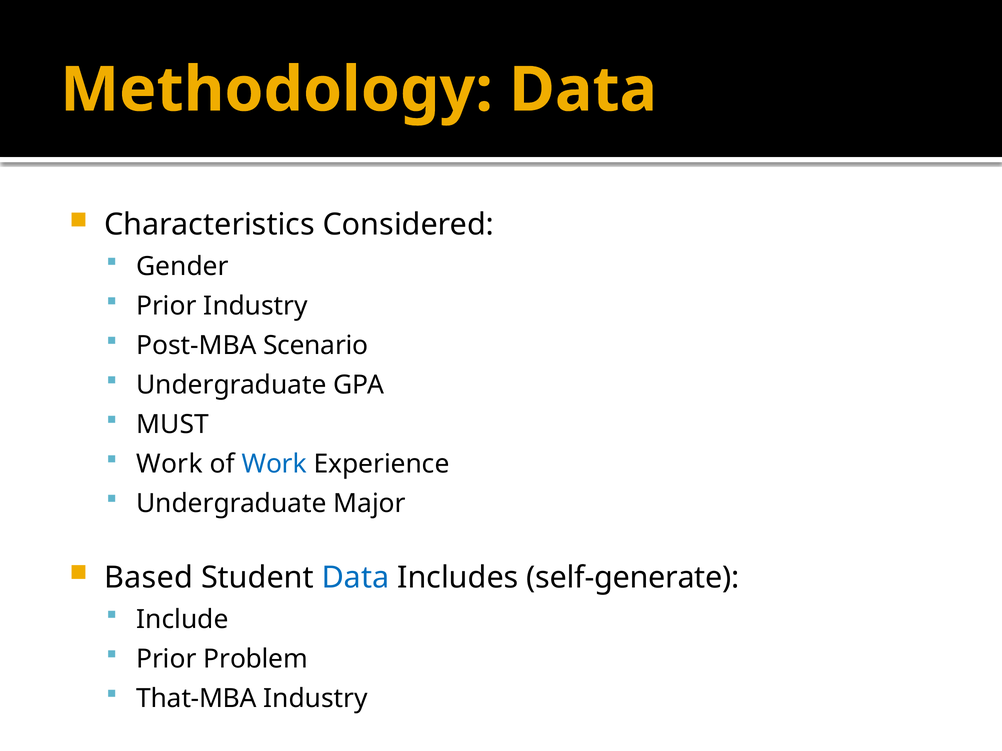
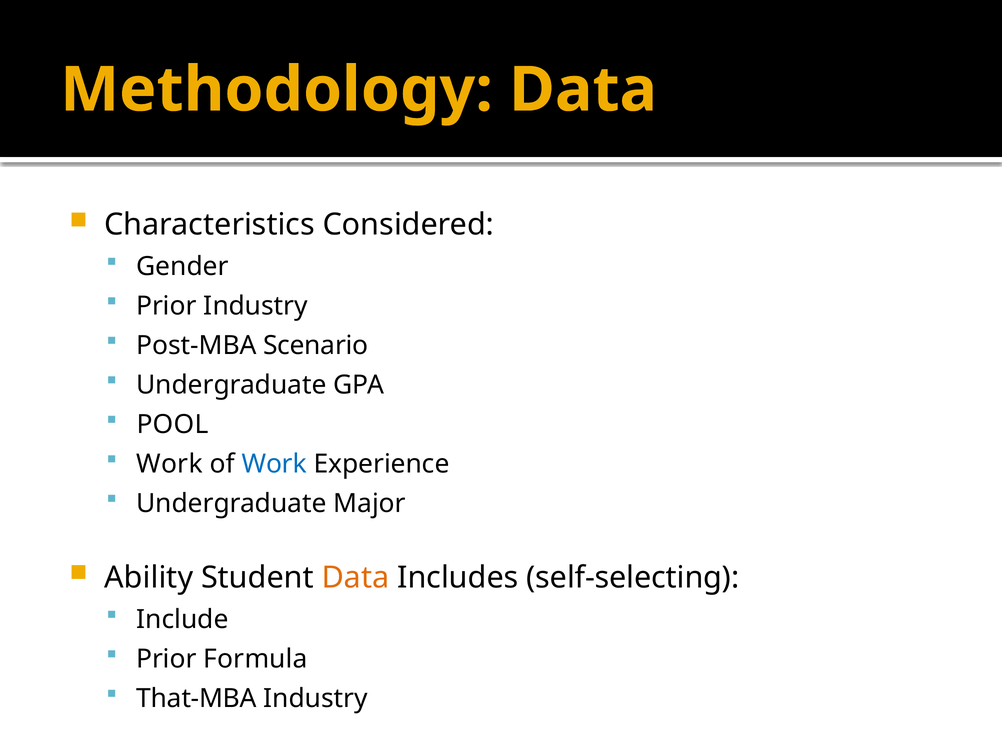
MUST: MUST -> POOL (173, 425)
Based: Based -> Ability (149, 578)
Data colour: blue -> orange (355, 578)
self-generate: self-generate -> self-selecting (633, 578)
Problem: Problem -> Formula (256, 659)
